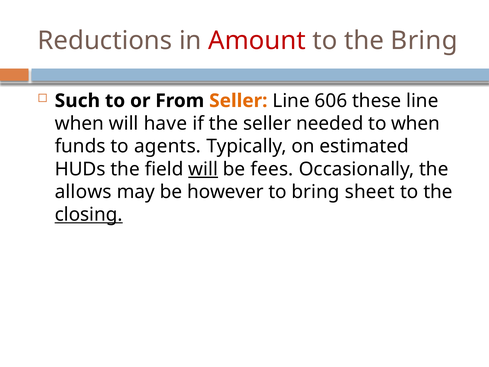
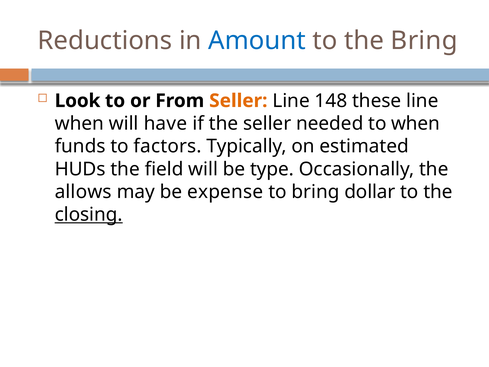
Amount colour: red -> blue (257, 41)
Such: Such -> Look (78, 101)
606: 606 -> 148 (331, 101)
agents: agents -> factors (168, 146)
will underline: present -> none (203, 169)
fees: fees -> type (272, 169)
however: however -> expense (225, 192)
sheet: sheet -> dollar (370, 192)
